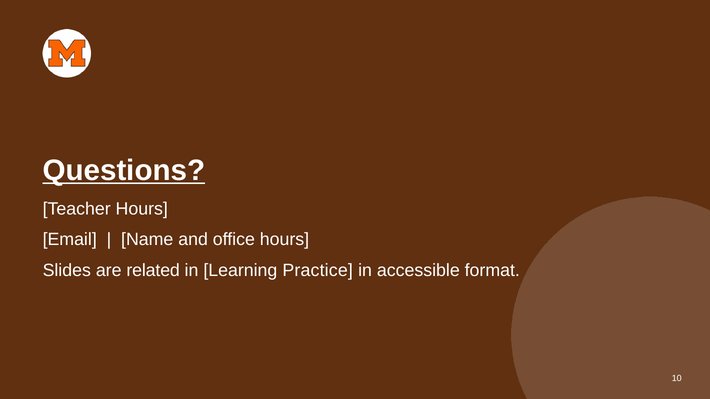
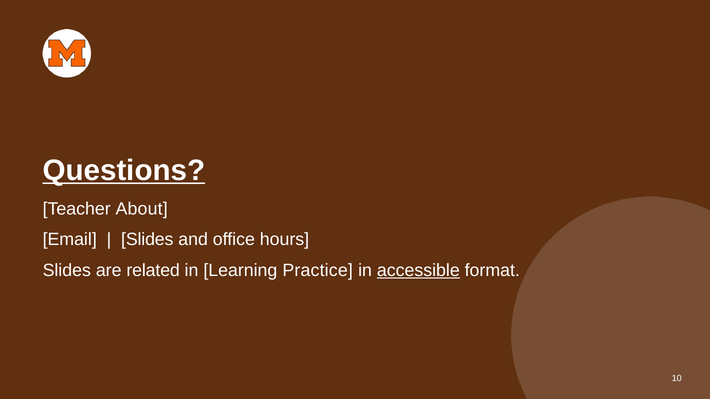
Teacher Hours: Hours -> About (142, 209)
Name: Name -> Slides (147, 240)
accessible underline: none -> present (418, 270)
